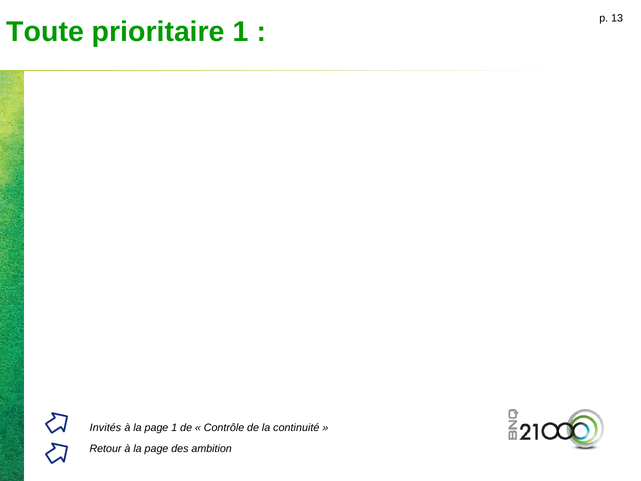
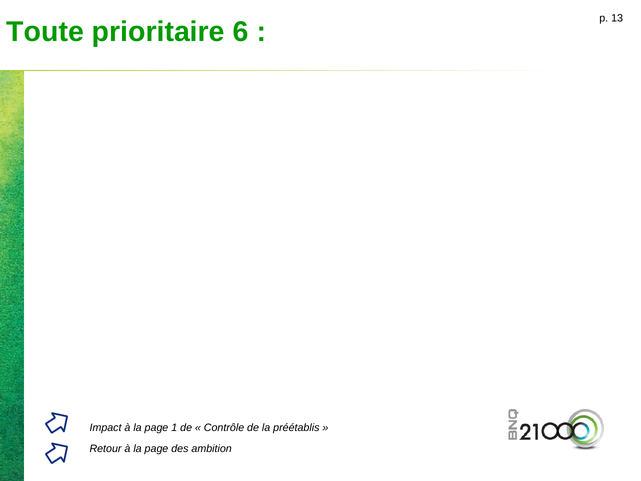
prioritaire 1: 1 -> 6 (241, 32)
Invités: Invités -> Impact (106, 427)
continuité: continuité -> préétablis (296, 427)
